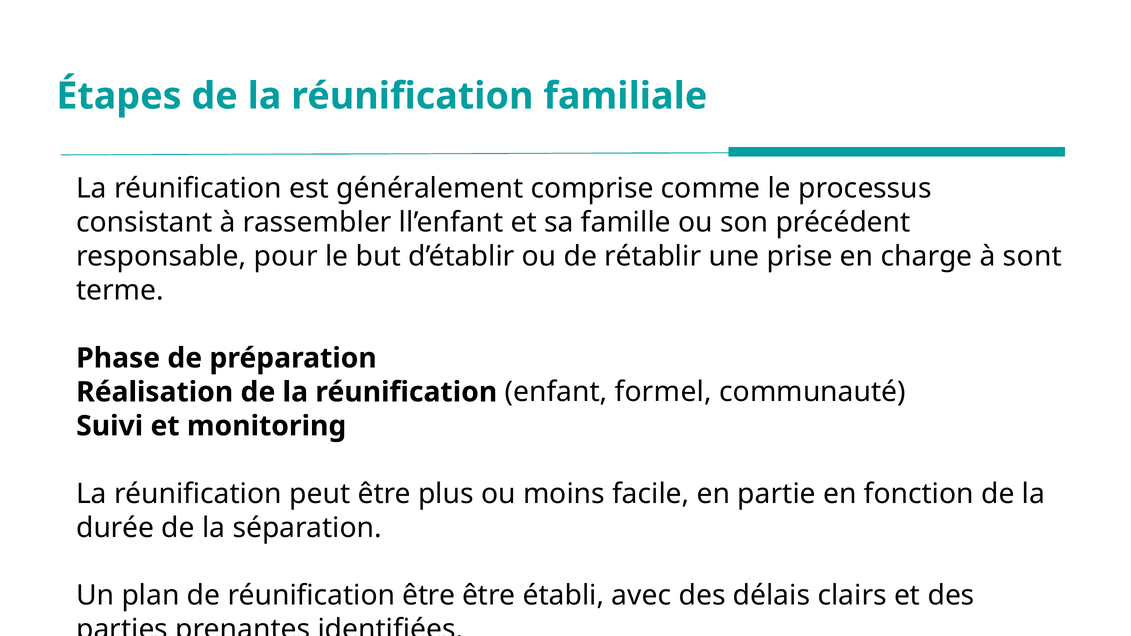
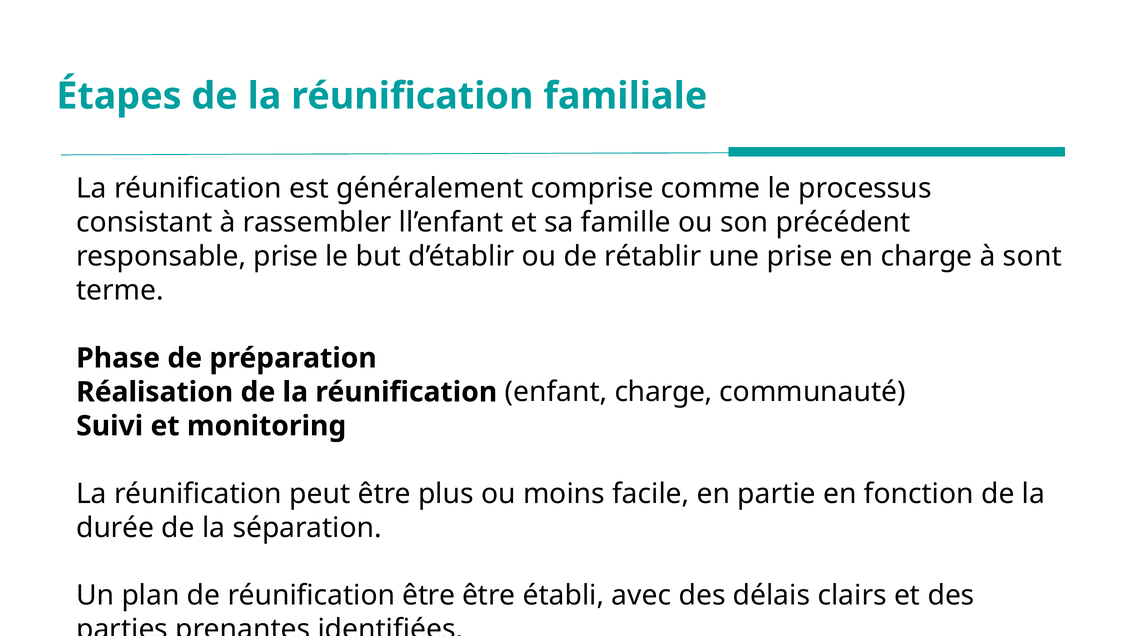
responsable pour: pour -> prise (286, 256)
enfant formel: formel -> charge (663, 392)
